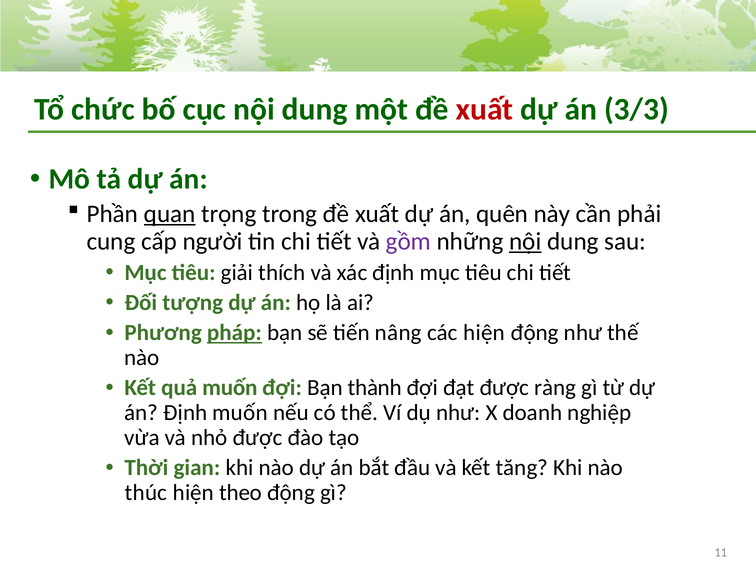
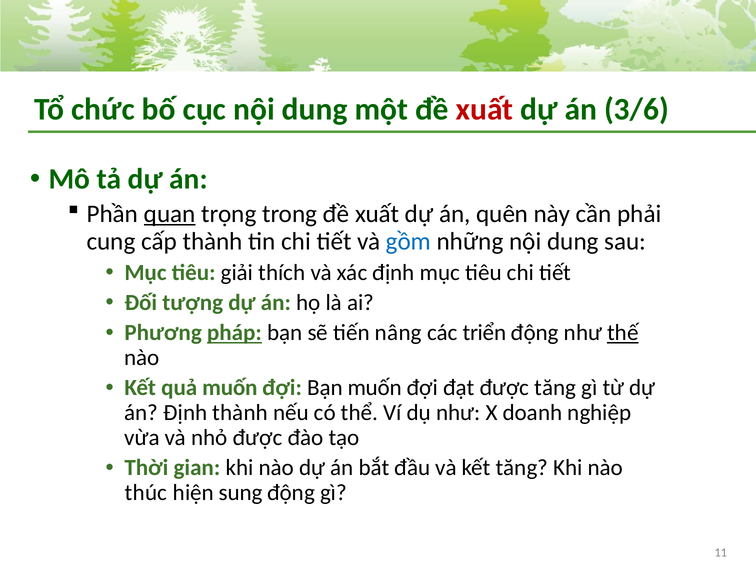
3/3: 3/3 -> 3/6 (637, 109)
cấp người: người -> thành (213, 241)
gồm colour: purple -> blue (409, 241)
nội underline: present -> none (525, 241)
các hiện: hiện -> triển (484, 333)
thế underline: none -> present (623, 333)
Bạn thành: thành -> muốn (375, 388)
được ràng: ràng -> tăng (555, 388)
Định muốn: muốn -> thành (240, 413)
theo: theo -> sung (241, 493)
